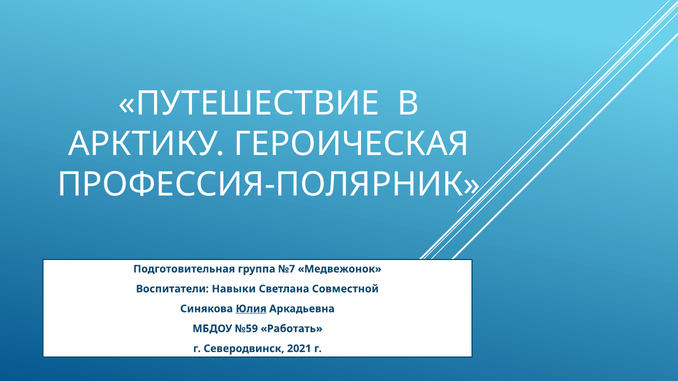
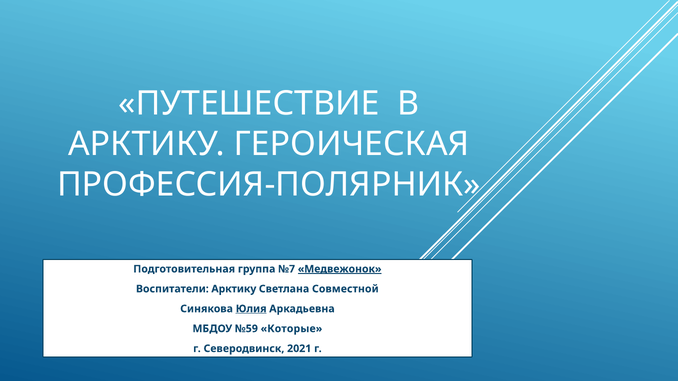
Медвежонок underline: none -> present (340, 269)
Воспитатели Навыки: Навыки -> Арктику (234, 289)
Работать: Работать -> Которые (291, 329)
